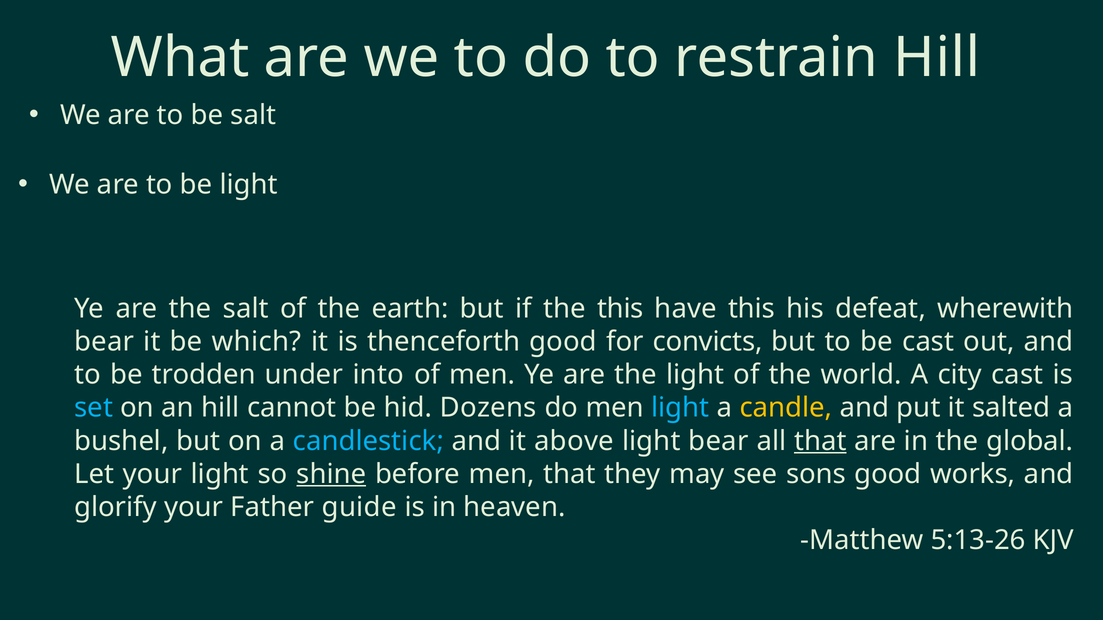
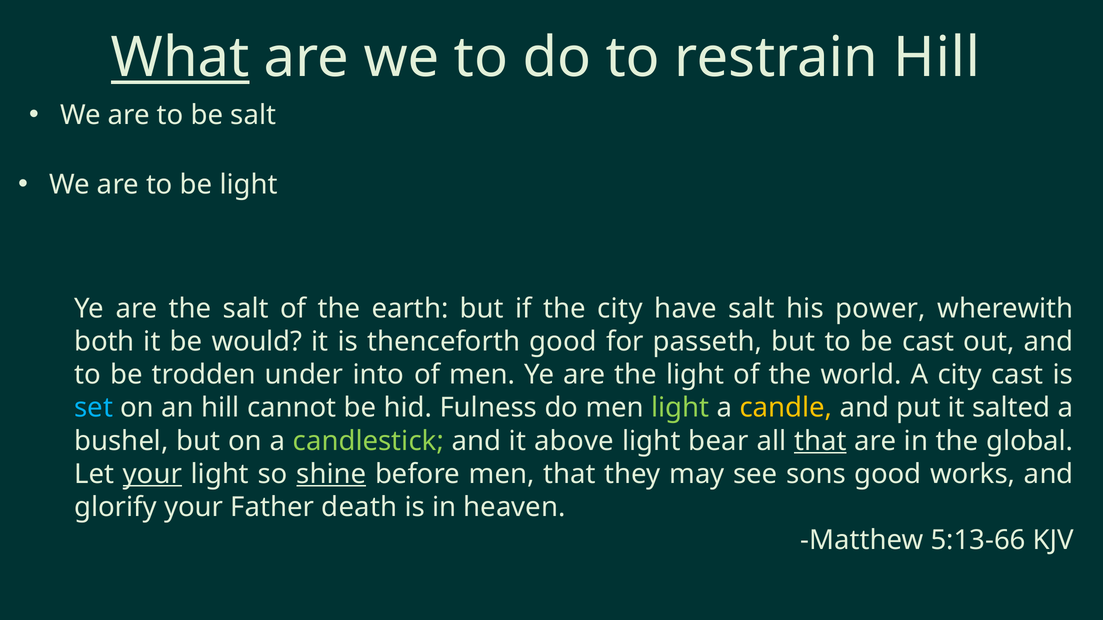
What underline: none -> present (180, 58)
the this: this -> city (620, 309)
have this: this -> salt (751, 309)
defeat: defeat -> power (880, 309)
bear: bear -> both (104, 342)
which: which -> would (257, 342)
convicts: convicts -> passeth (707, 342)
Dozens: Dozens -> Fulness (488, 408)
light colour: light blue -> light green (680, 408)
candlestick colour: light blue -> light green (368, 441)
your underline: none -> present (152, 474)
guide: guide -> death (359, 507)
5:13-26: 5:13-26 -> 5:13-66 (978, 541)
